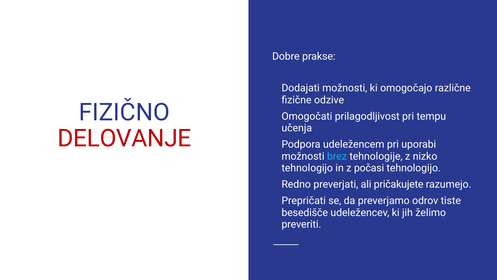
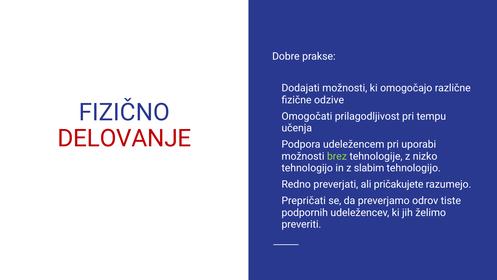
brez colour: light blue -> light green (337, 156)
počasi: počasi -> slabim (369, 168)
besedišče: besedišče -> podpornih (305, 212)
